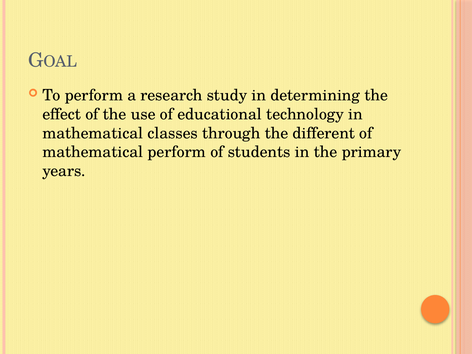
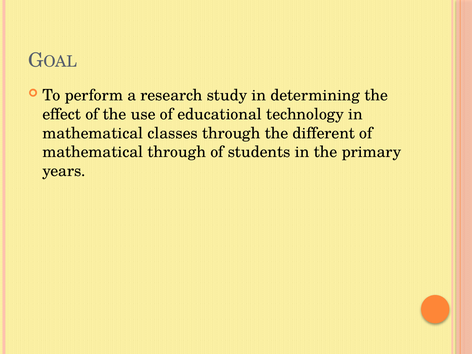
mathematical perform: perform -> through (177, 152)
